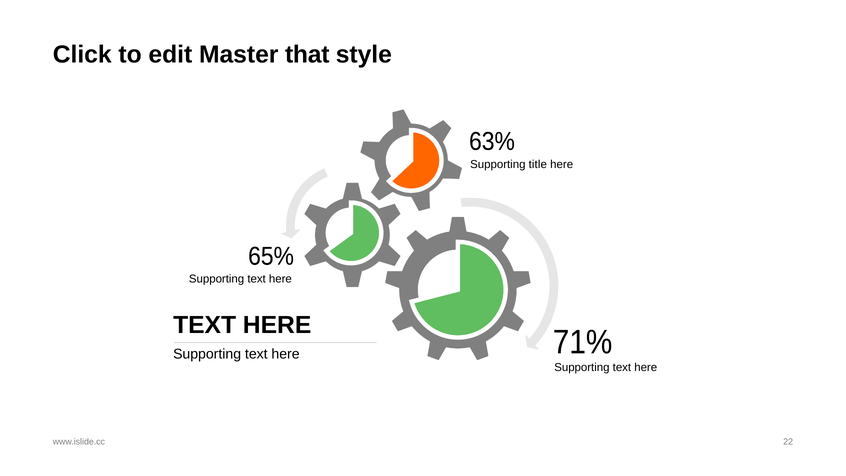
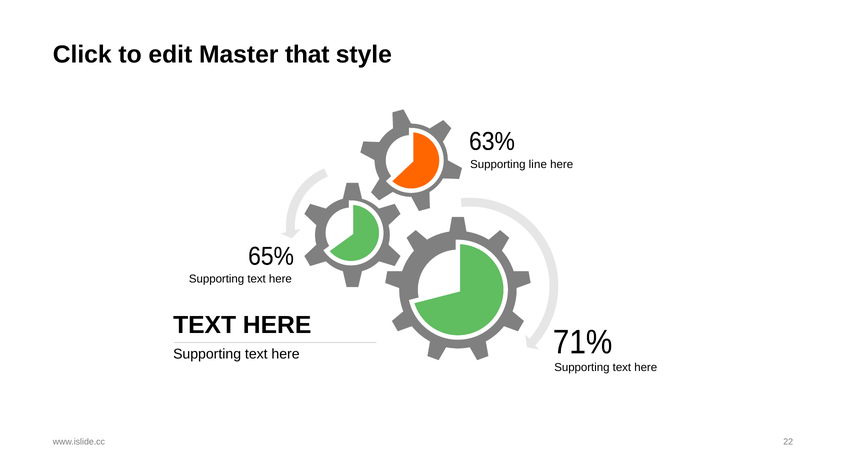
title: title -> line (538, 165)
